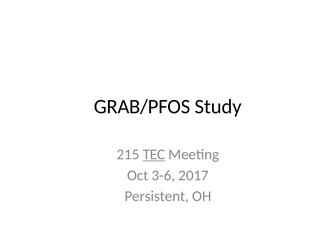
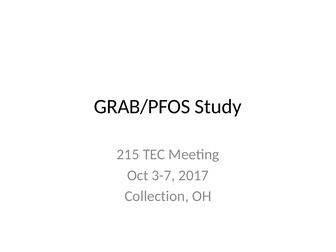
TEC underline: present -> none (154, 154)
3-6: 3-6 -> 3-7 (163, 175)
Persistent: Persistent -> Collection (157, 196)
